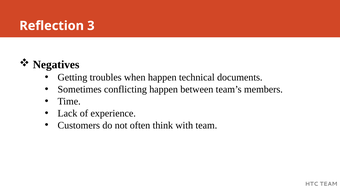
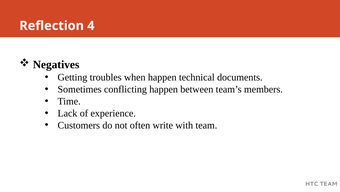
3: 3 -> 4 (91, 26)
think: think -> write (163, 125)
